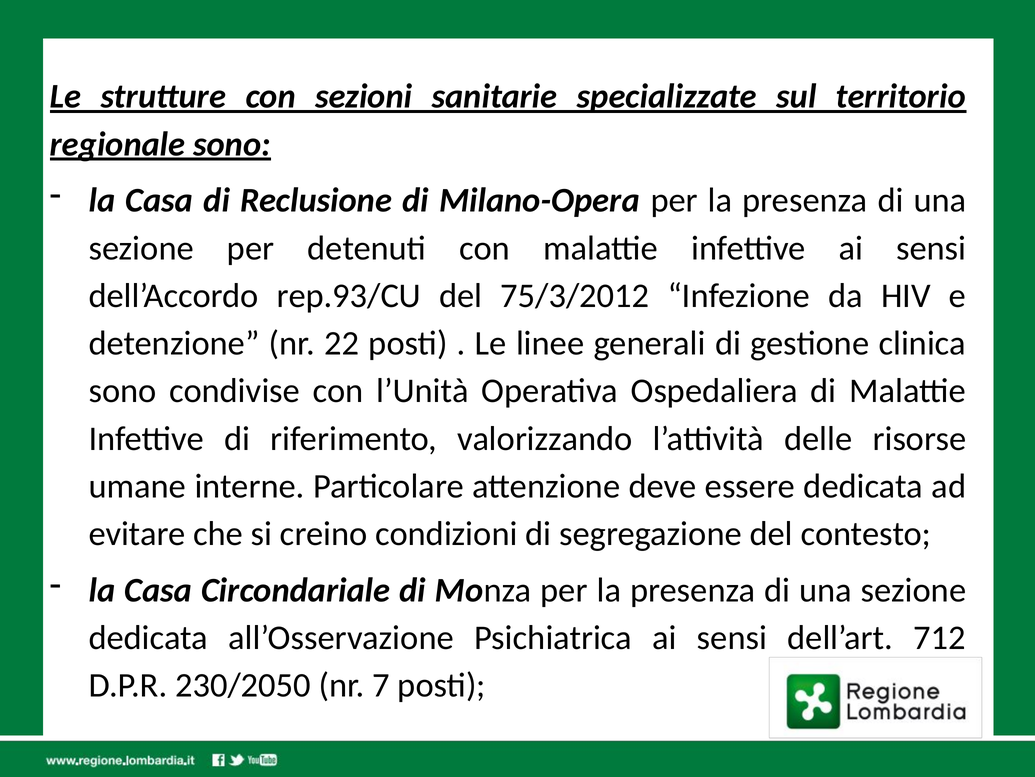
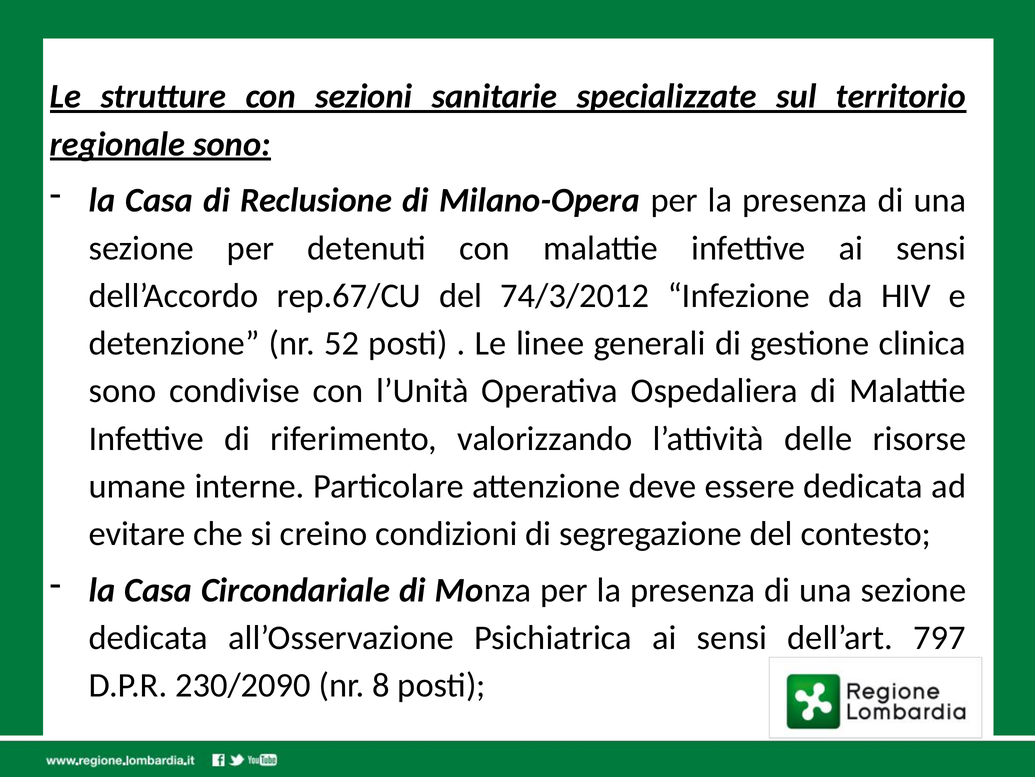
rep.93/CU: rep.93/CU -> rep.67/CU (349, 295)
75/3/2012: 75/3/2012 -> 74/3/2012 (575, 295)
22: 22 -> 52 (342, 343)
712: 712 -> 797 (940, 637)
230/2050: 230/2050 -> 230/2090 (243, 685)
7: 7 -> 8 (381, 685)
